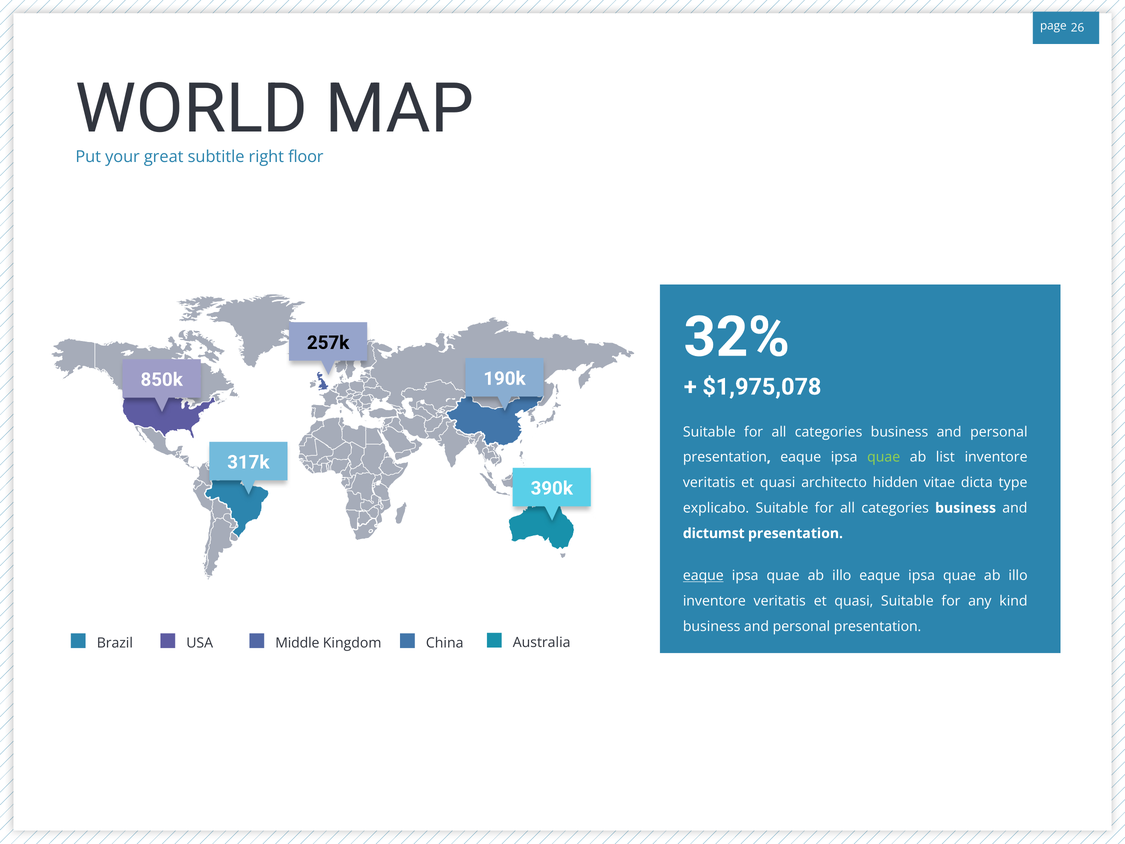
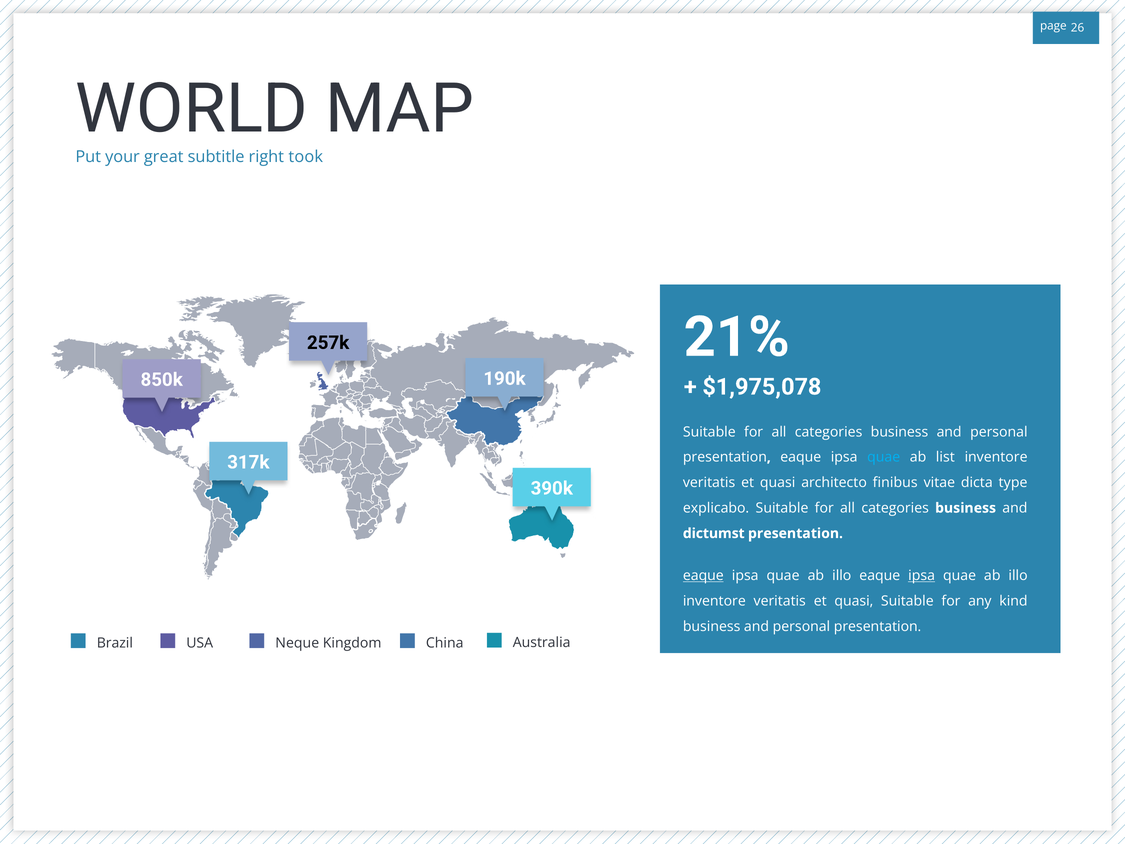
floor: floor -> took (306, 157)
32%: 32% -> 21% (737, 337)
quae colour: light green -> light blue (884, 457)
hidden: hidden -> finibus (895, 483)
ipsa underline: none -> present (922, 576)
Middle: Middle -> Neque (297, 643)
